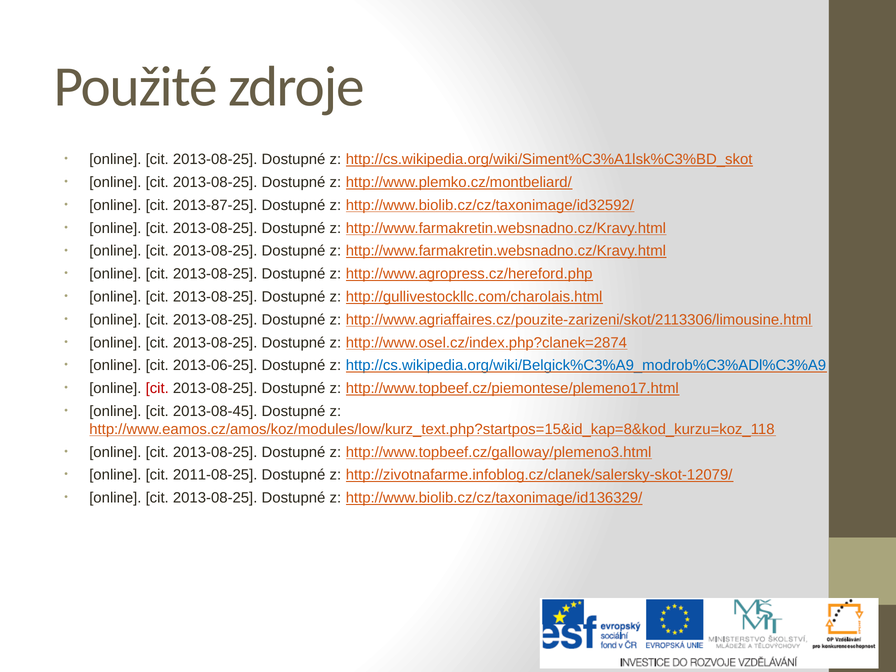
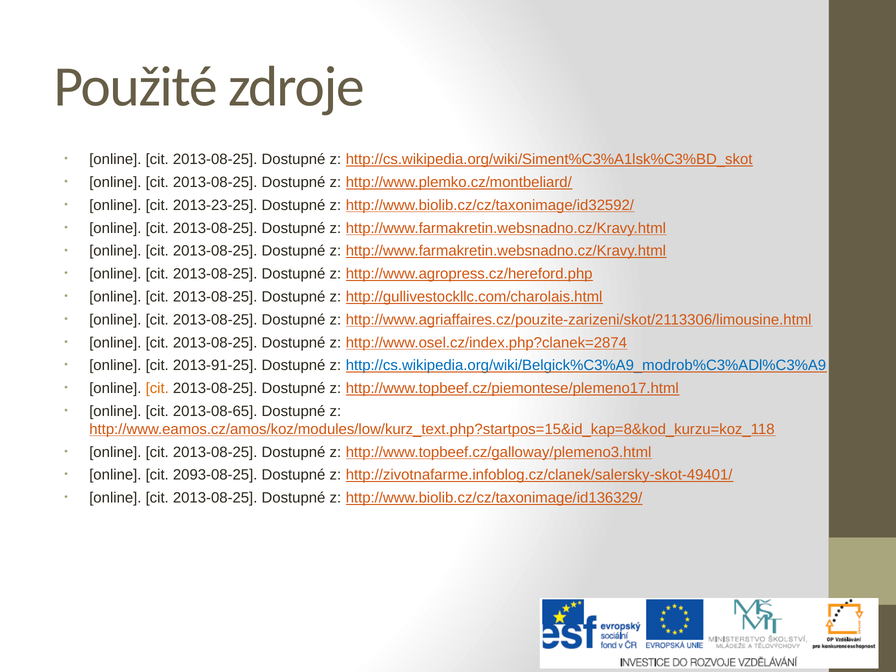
2013-87-25: 2013-87-25 -> 2013-23-25 (215, 205)
2013-06-25: 2013-06-25 -> 2013-91-25 (215, 366)
cit colour: red -> orange (157, 388)
2013-08-45: 2013-08-45 -> 2013-08-65 (215, 411)
2011-08-25: 2011-08-25 -> 2093-08-25 (215, 475)
http://zivotnafarme.infoblog.cz/clanek/salersky-skot-12079/: http://zivotnafarme.infoblog.cz/clanek/salersky-skot-12079/ -> http://zivotnafarme.infoblog.cz/clanek/salersky-skot-49401/ (539, 475)
